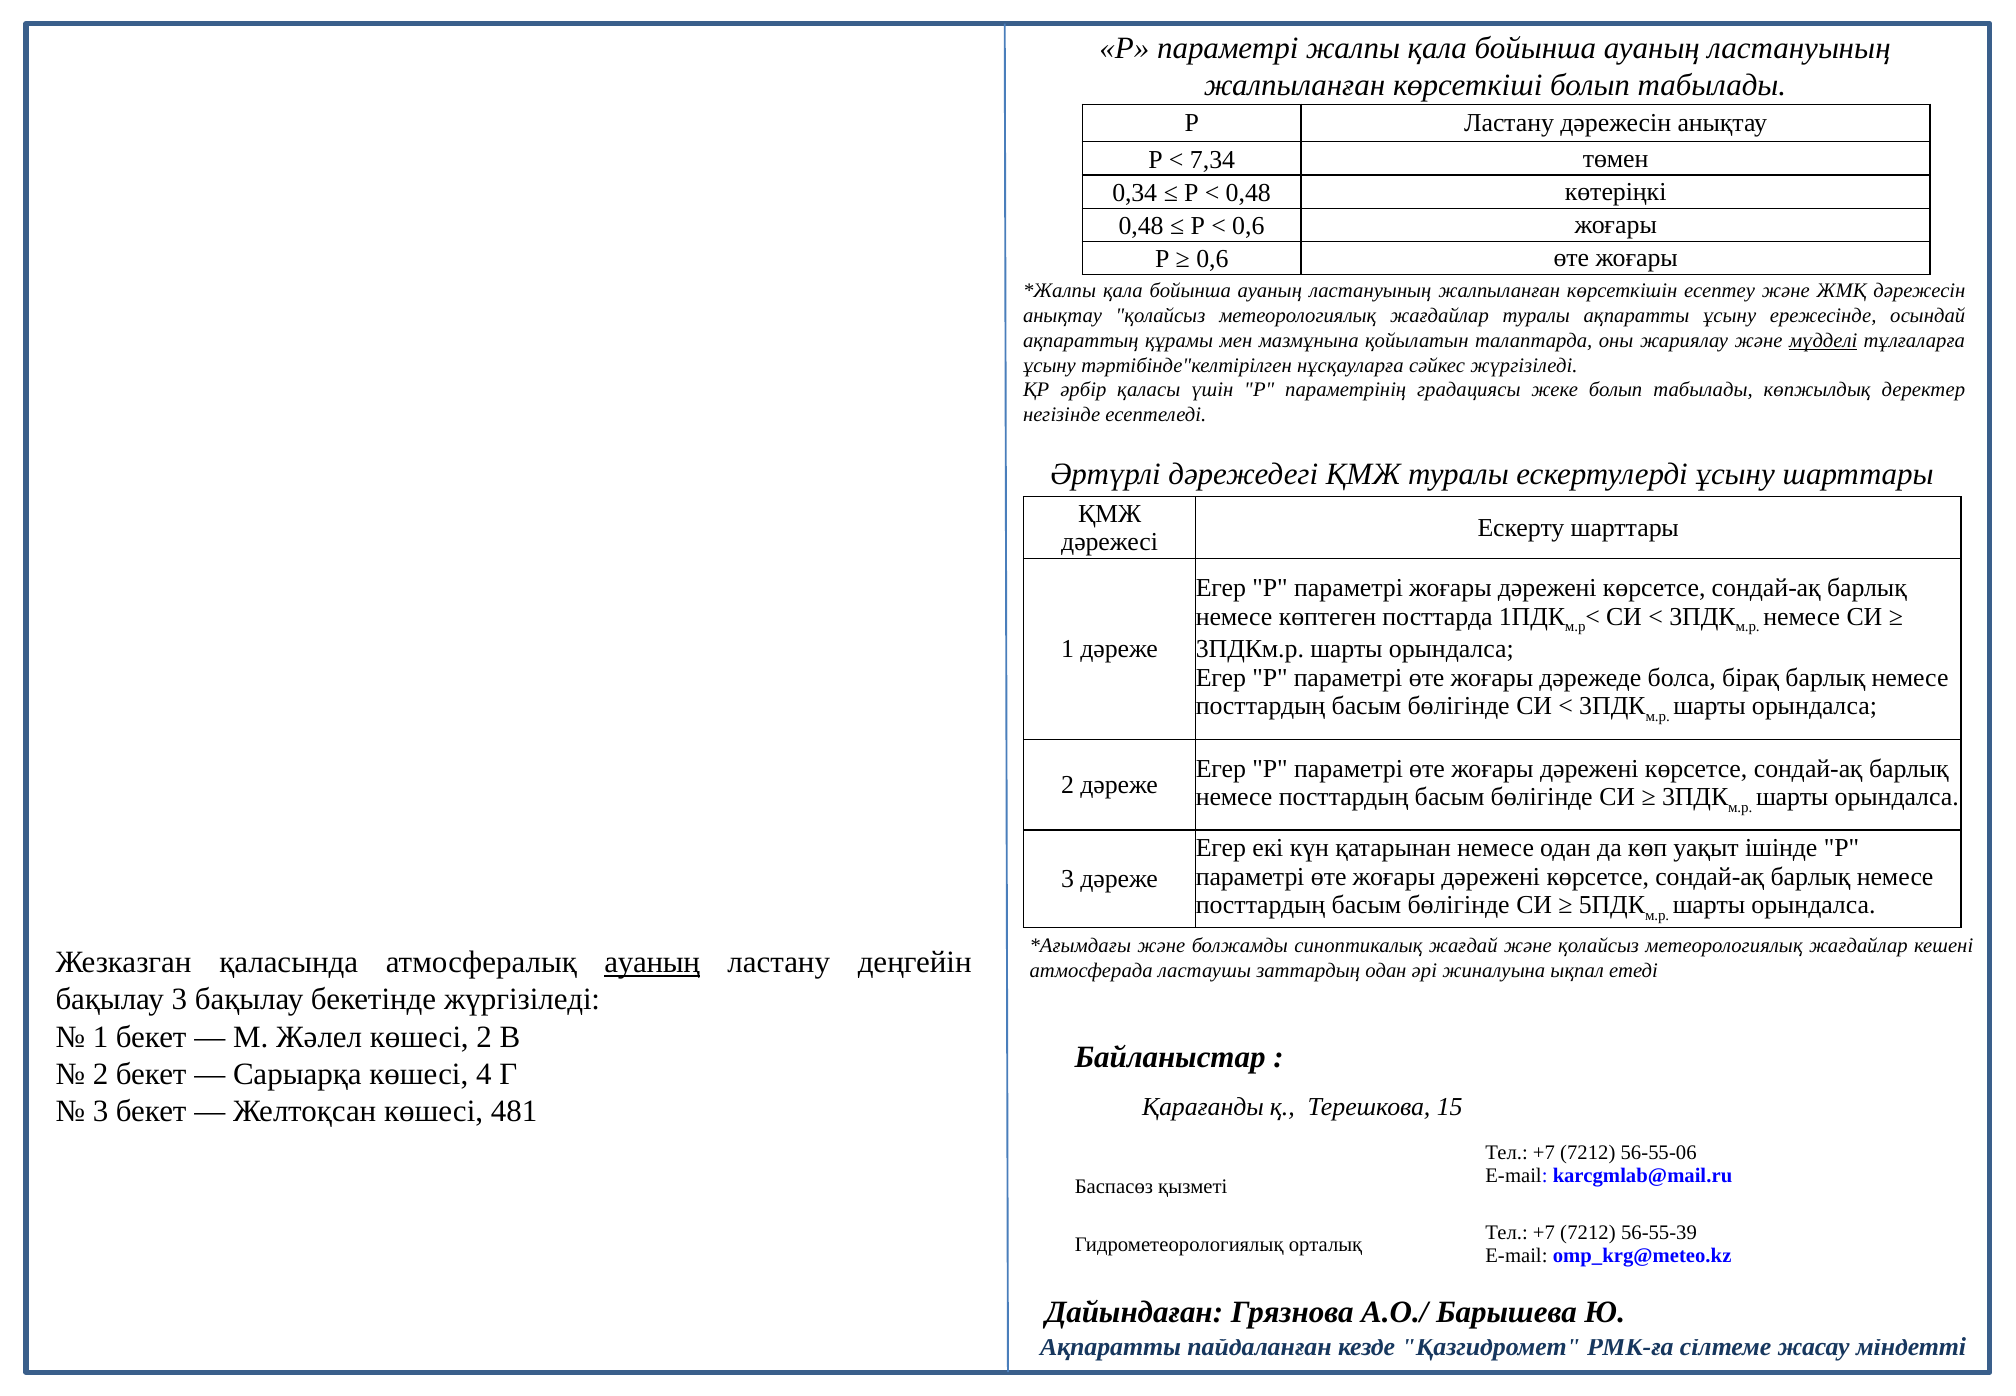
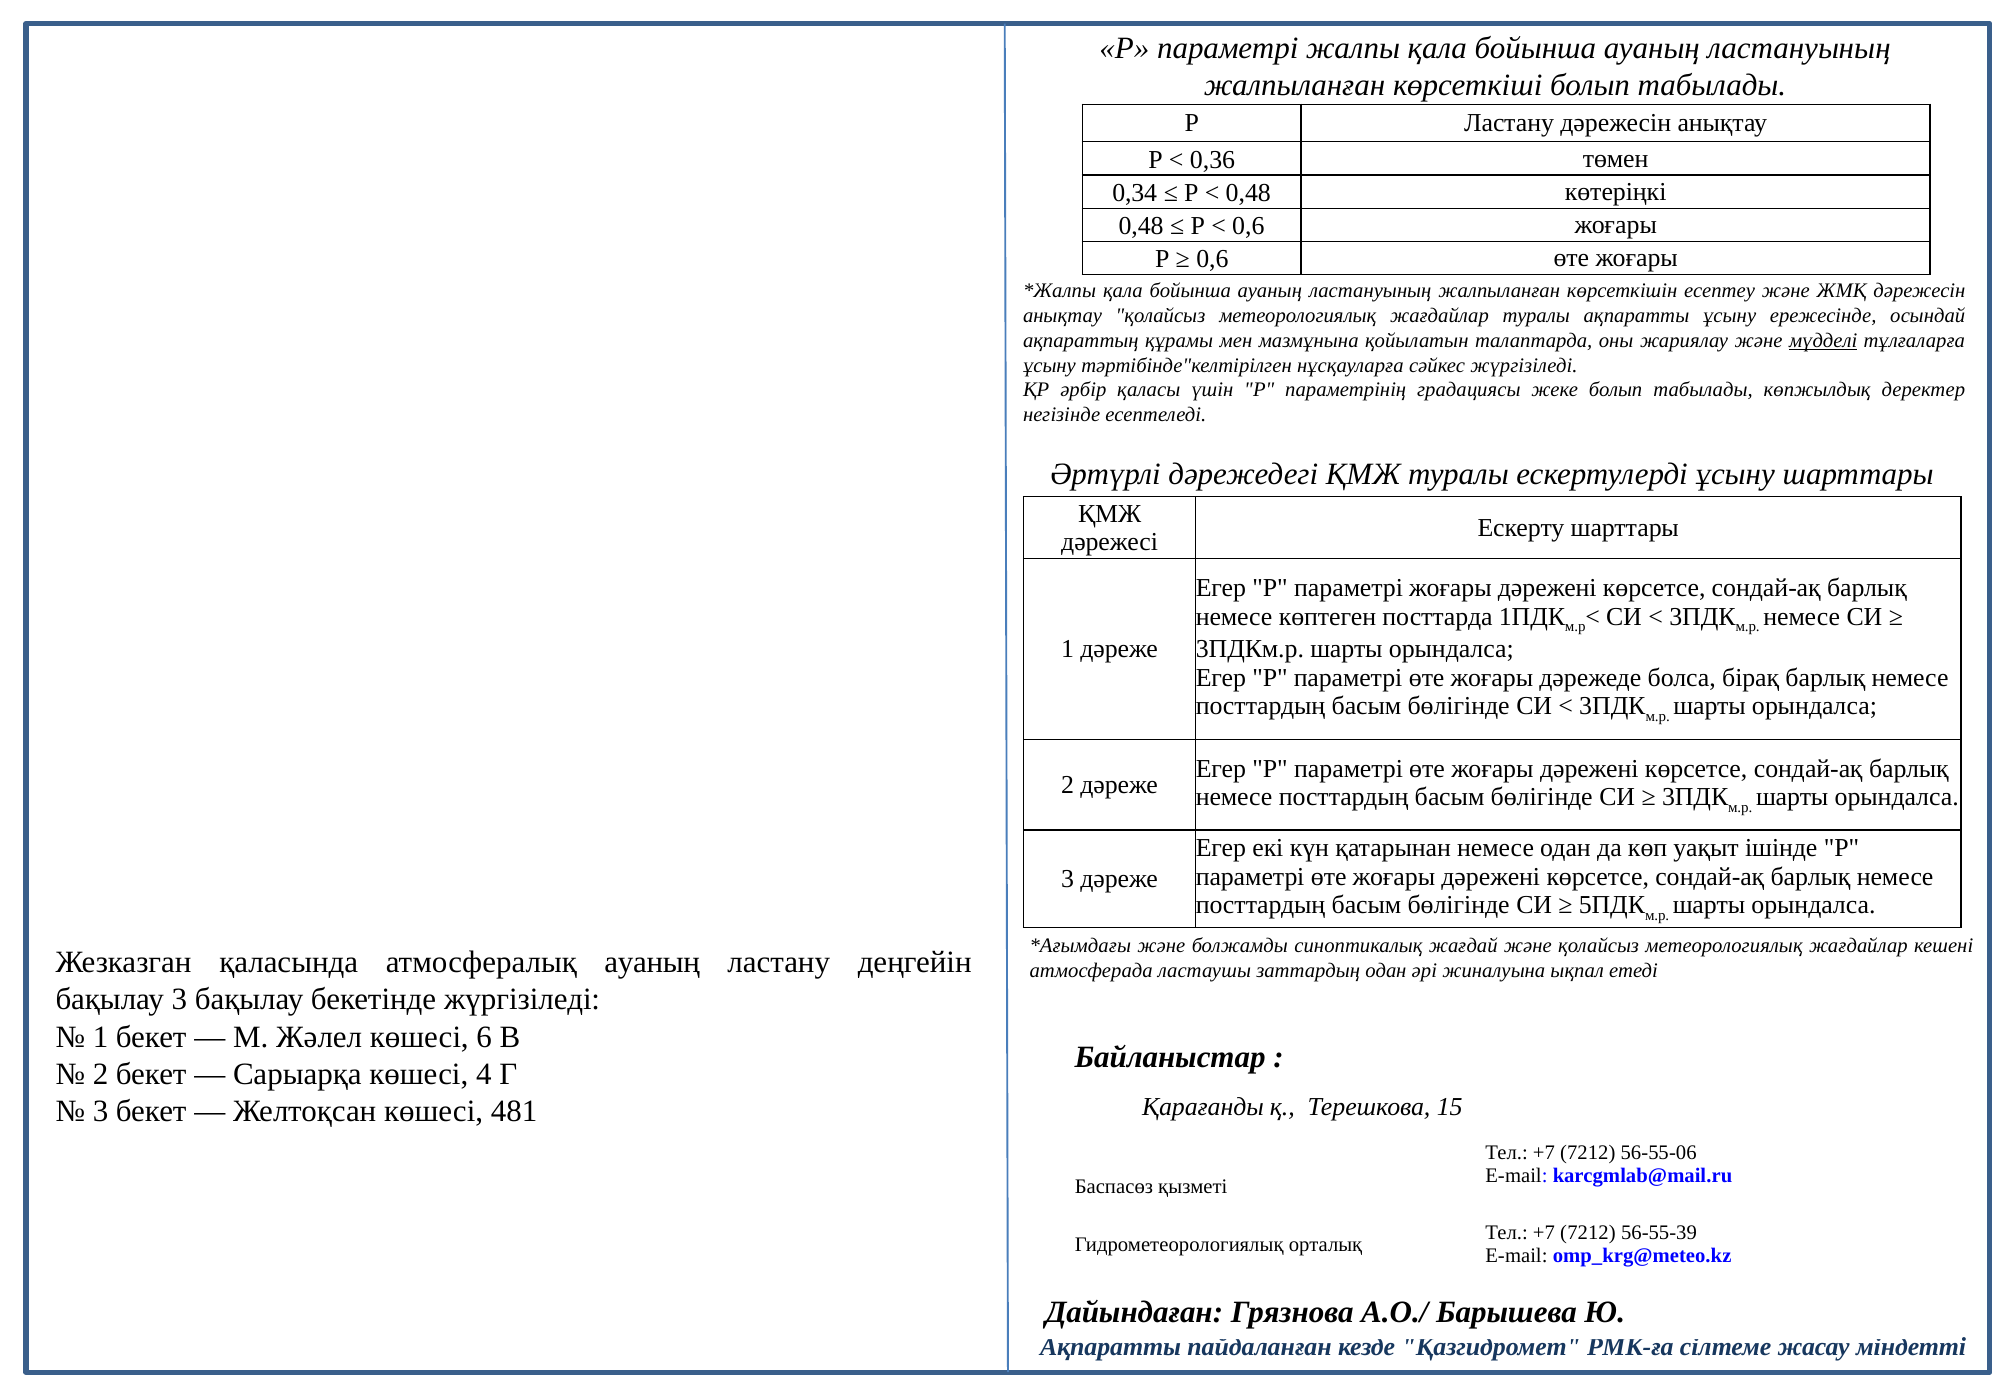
7,34: 7,34 -> 0,36 (1213, 160)
ауаның underline: present -> none (652, 962)
көшесі 2: 2 -> 6 (484, 1037)
